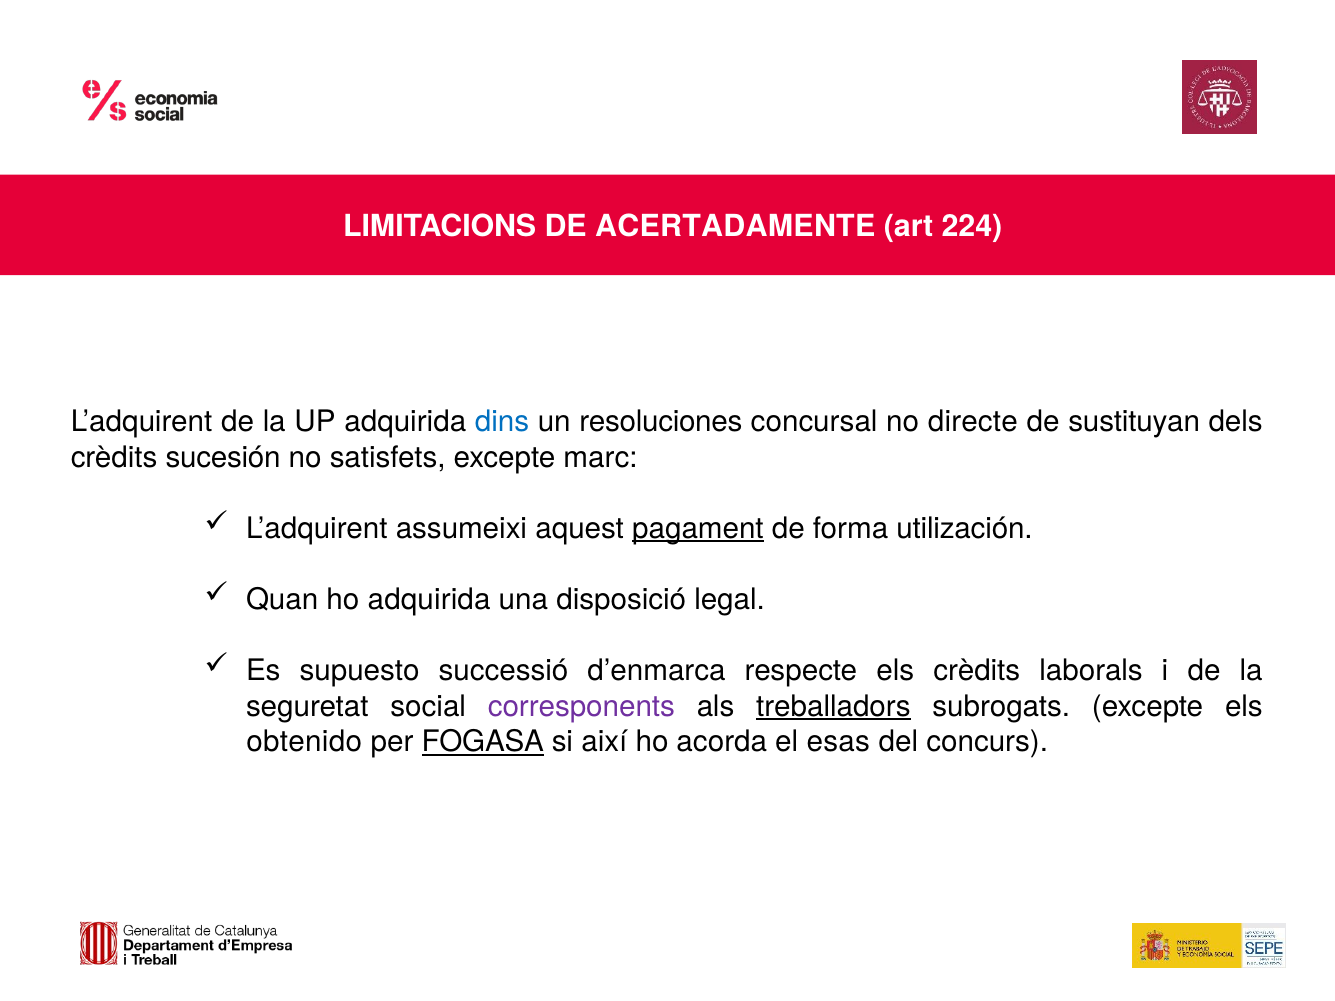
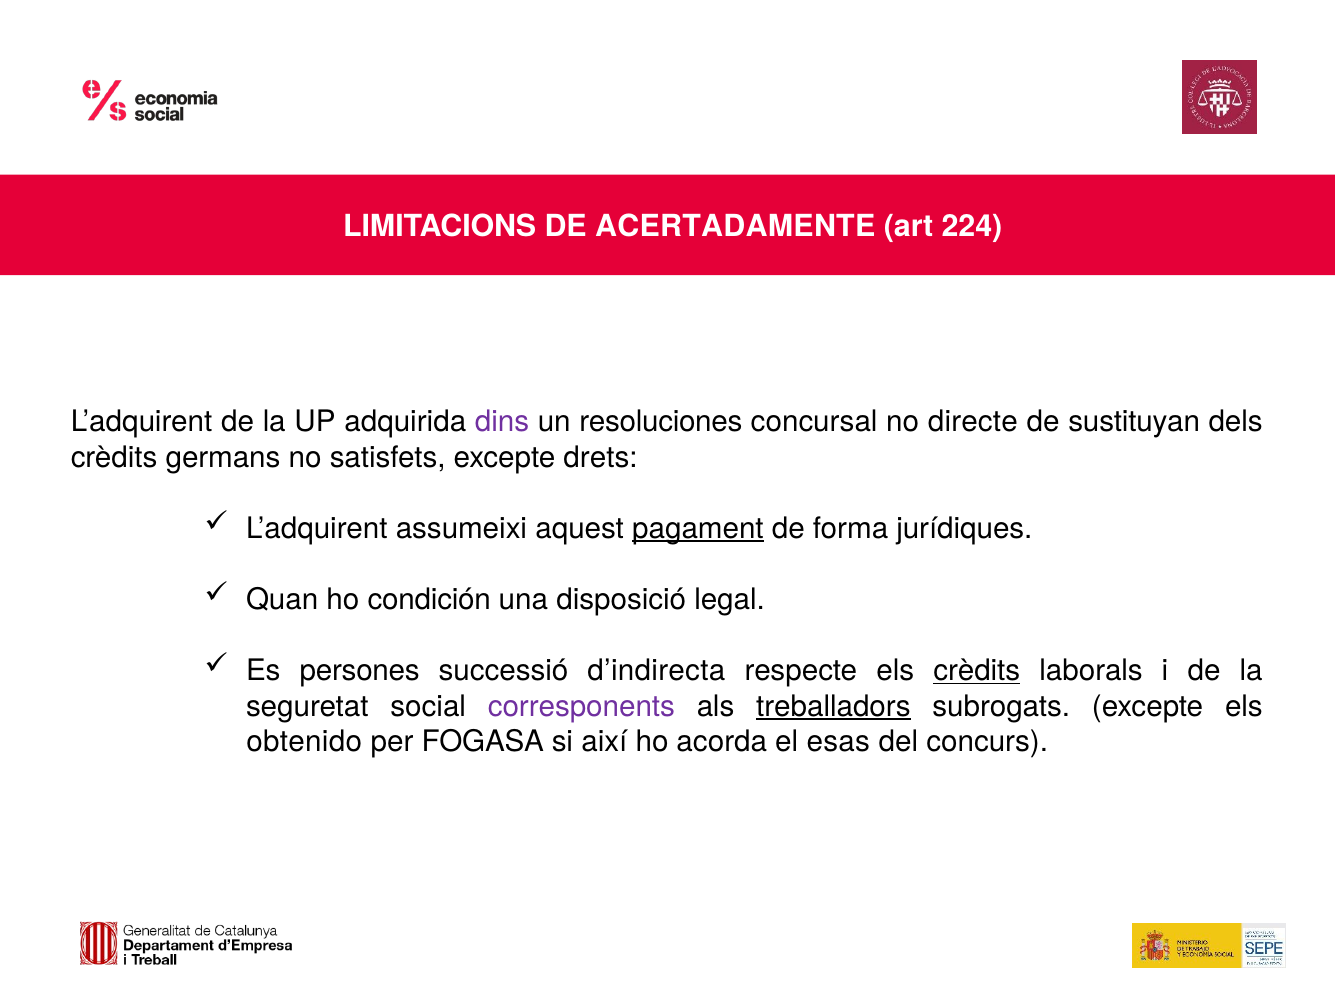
dins colour: blue -> purple (502, 422)
sucesión: sucesión -> germans (223, 457)
marc: marc -> drets (601, 457)
utilización: utilización -> jurídiques (964, 529)
ho adquirida: adquirida -> condición (429, 600)
supuesto: supuesto -> persones (360, 671)
d’enmarca: d’enmarca -> d’indirecta (656, 671)
crèdits underline: none -> present (977, 671)
FOGASA underline: present -> none (483, 742)
